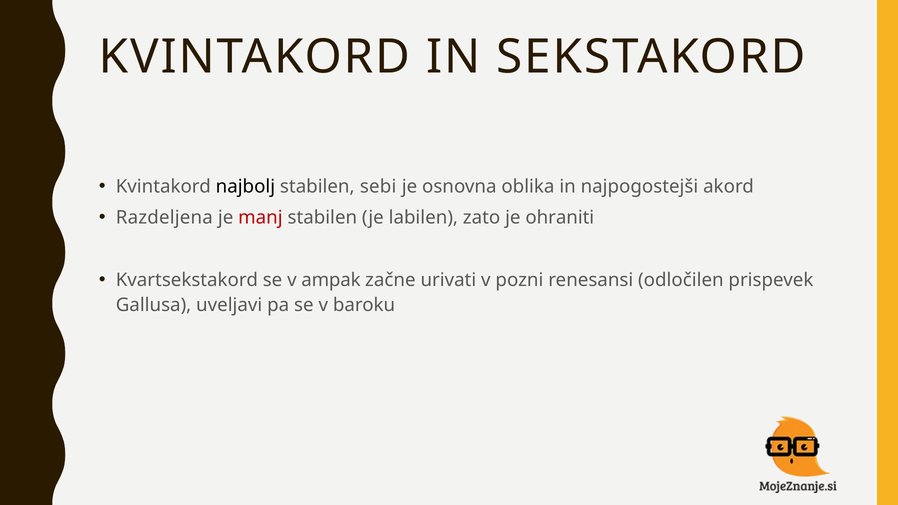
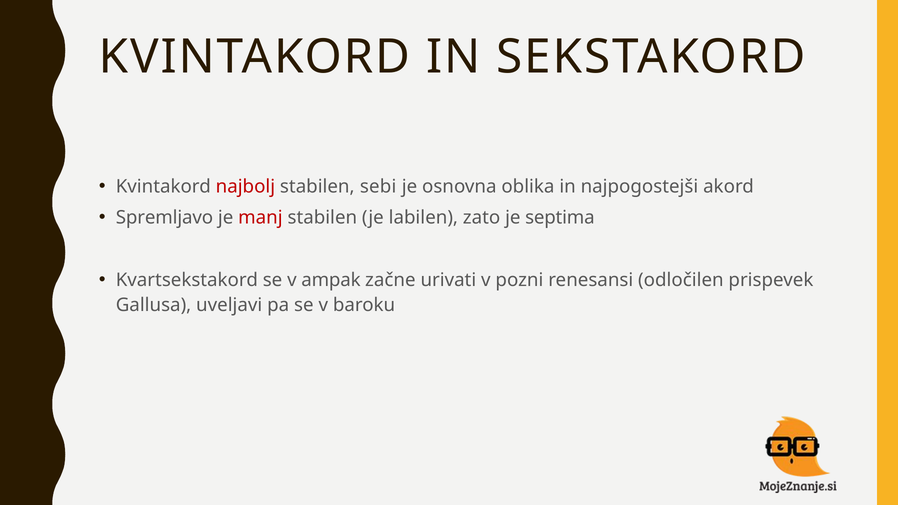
najbolj colour: black -> red (245, 187)
Razdeljena: Razdeljena -> Spremljavo (164, 218)
ohraniti: ohraniti -> septima (560, 218)
